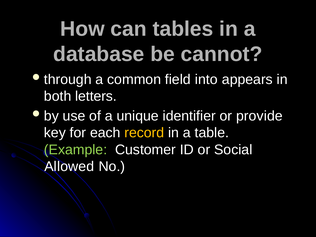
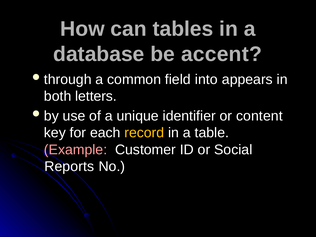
cannot: cannot -> accent (221, 54)
provide: provide -> content (259, 116)
Example colour: light green -> pink (76, 150)
Allowed: Allowed -> Reports (69, 167)
